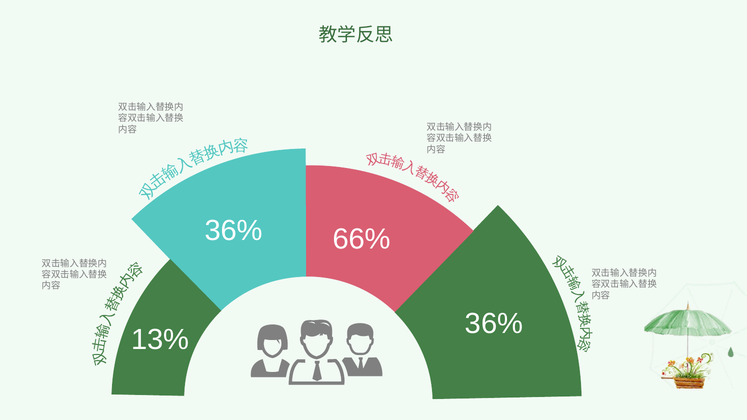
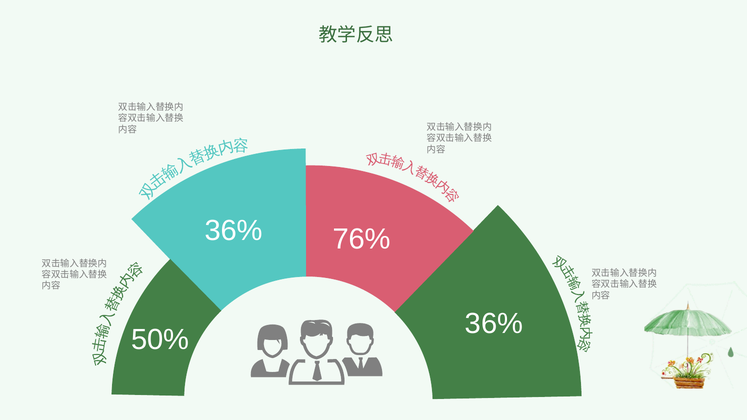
66%: 66% -> 76% (362, 239)
13%: 13% -> 50% (160, 340)
